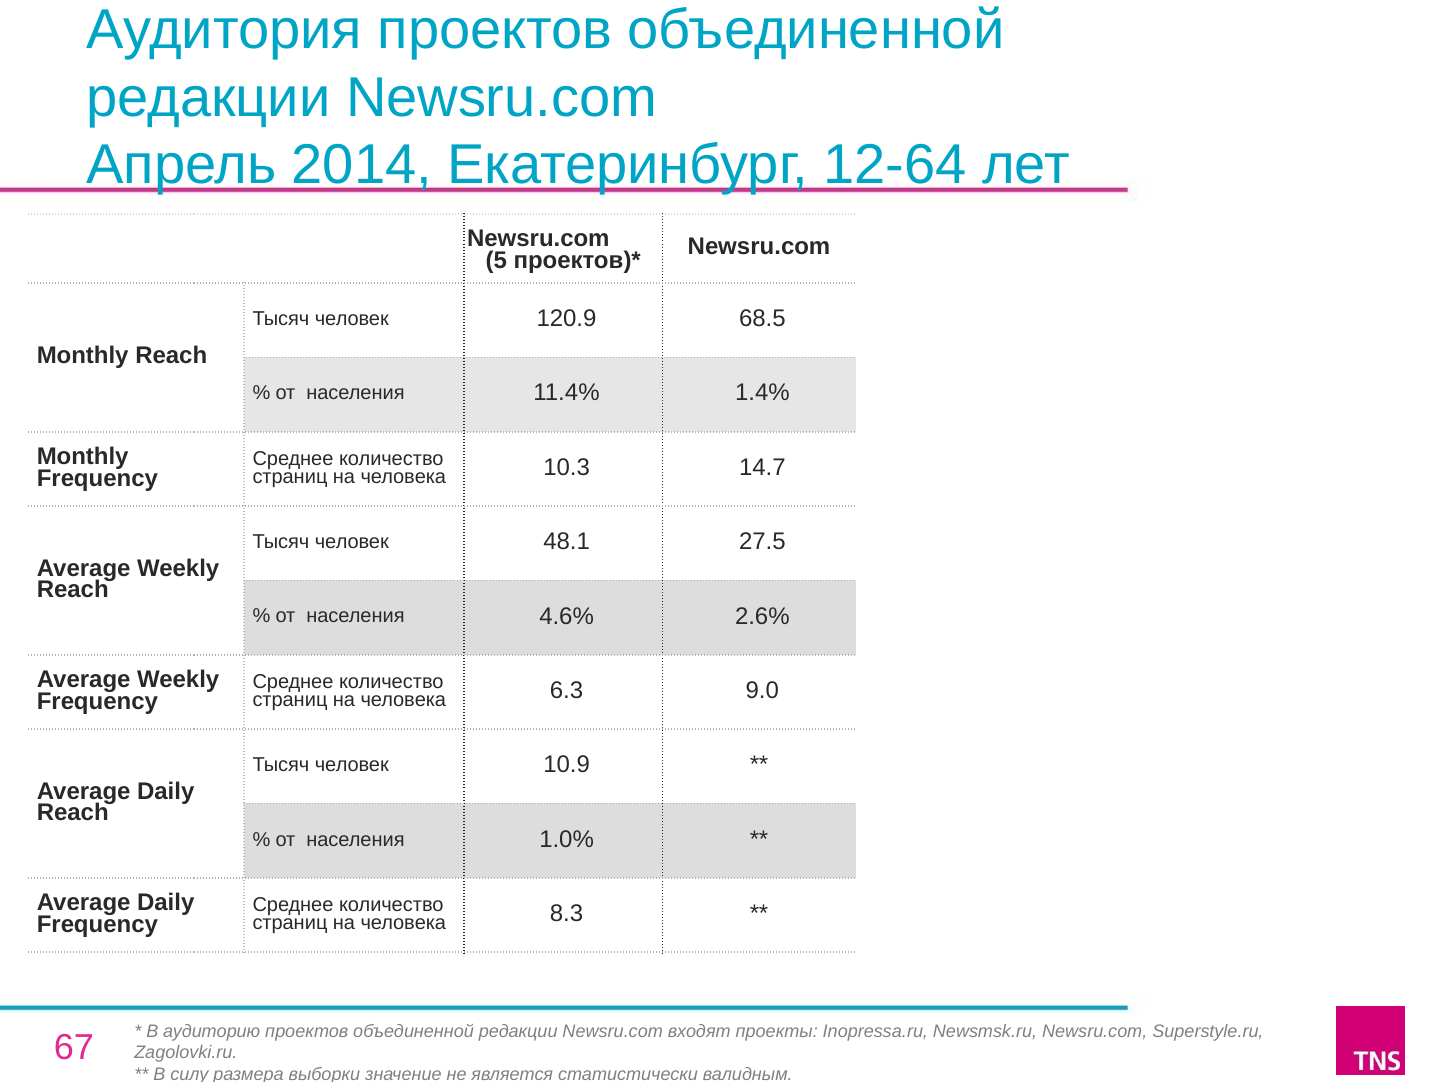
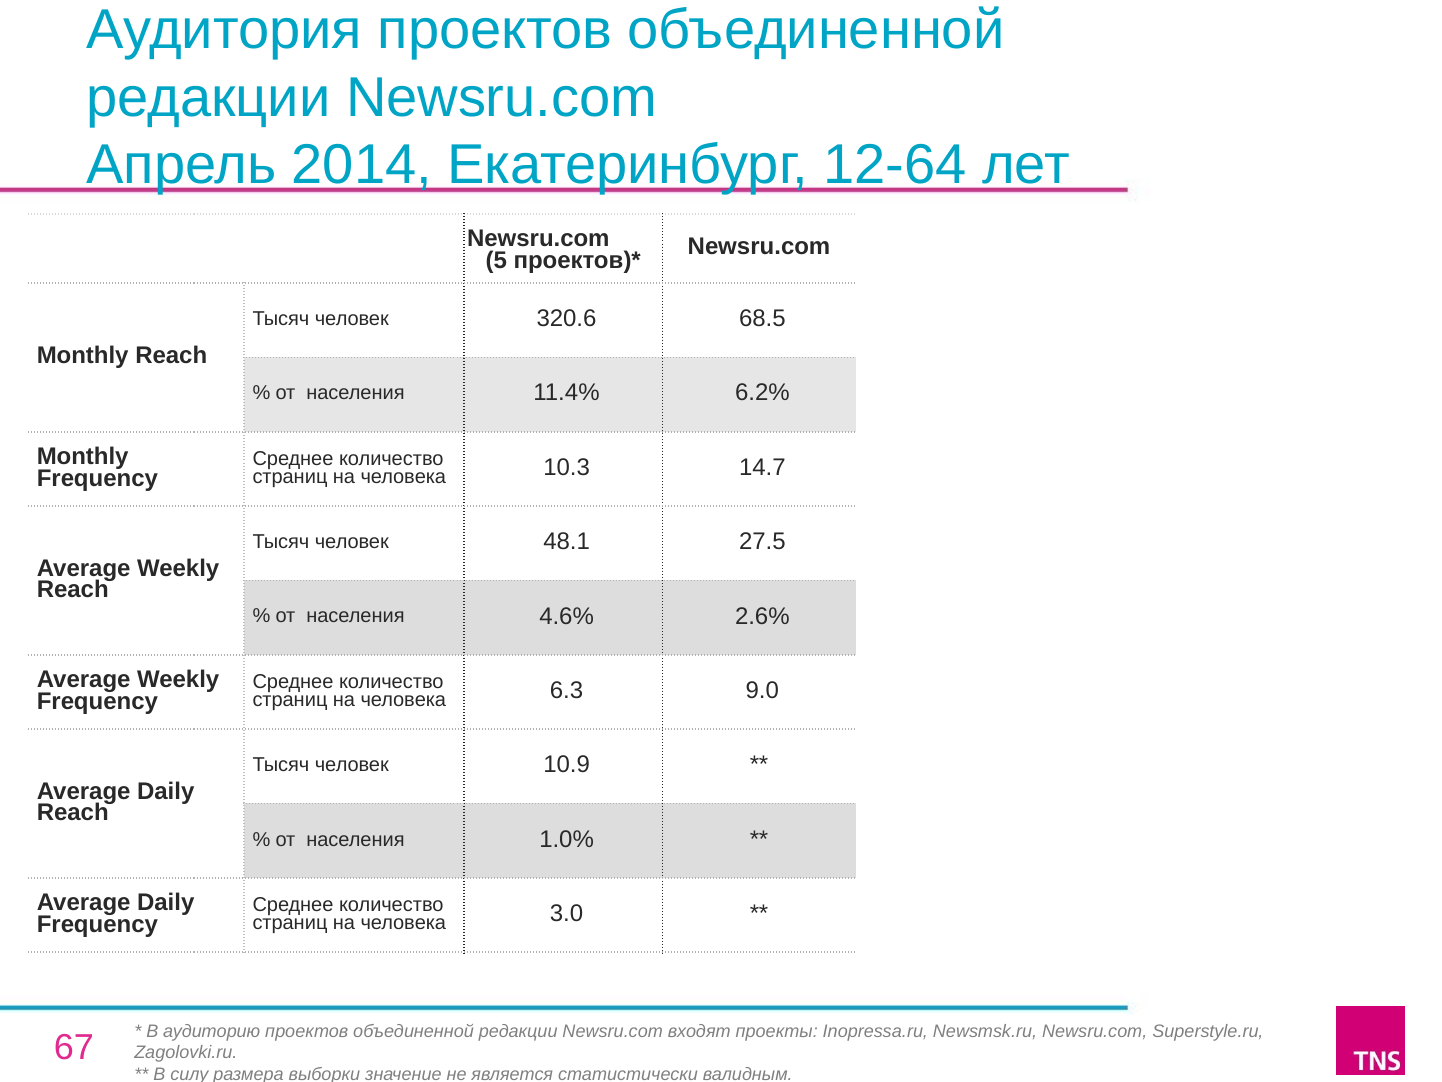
120.9: 120.9 -> 320.6 (567, 319)
1.4%: 1.4% -> 6.2% (762, 393)
8.3: 8.3 -> 3.0 (567, 913)
